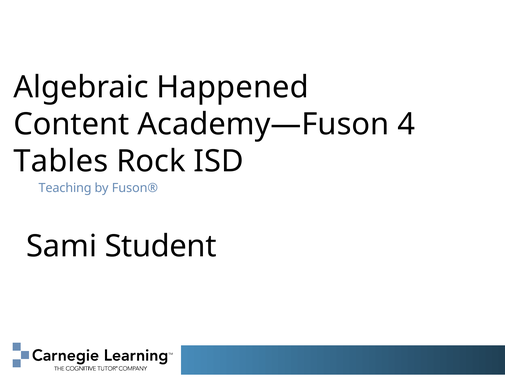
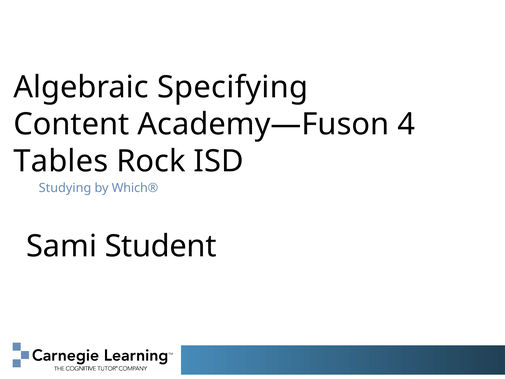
Happened: Happened -> Specifying (233, 87)
Teaching: Teaching -> Studying (65, 188)
Fuson®: Fuson® -> Which® (135, 188)
